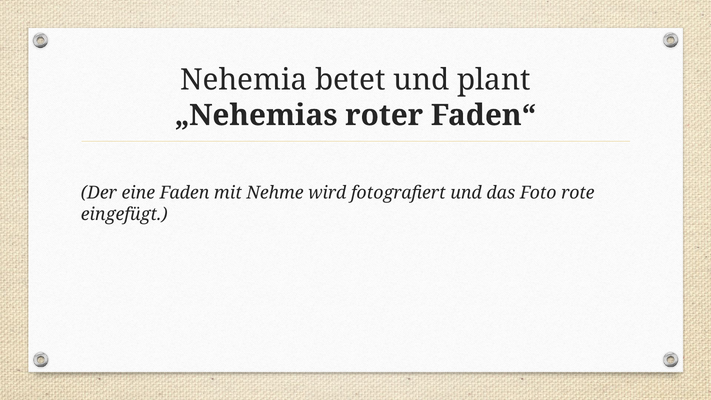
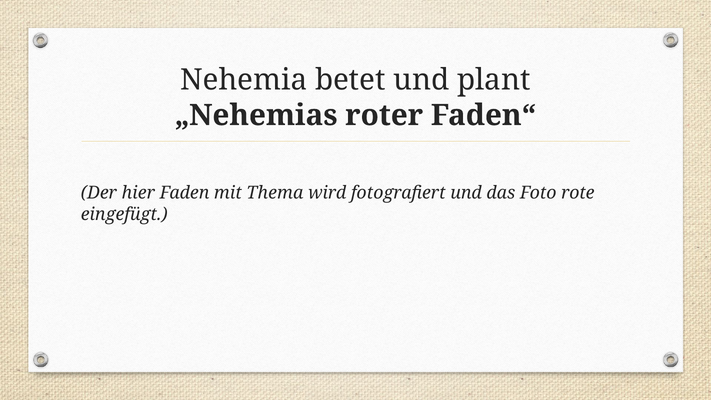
eine: eine -> hier (138, 193)
Nehme: Nehme -> Thema (275, 193)
